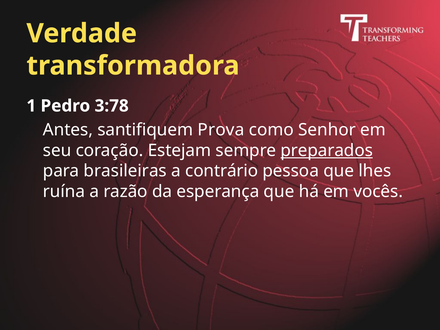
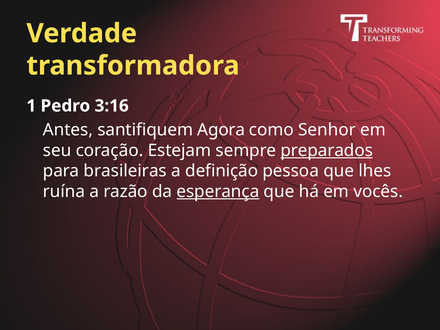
3:78: 3:78 -> 3:16 (112, 106)
Prova: Prova -> Agora (221, 130)
contrário: contrário -> definição (222, 171)
esperança underline: none -> present (218, 191)
